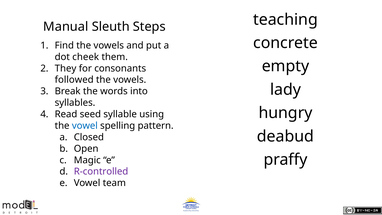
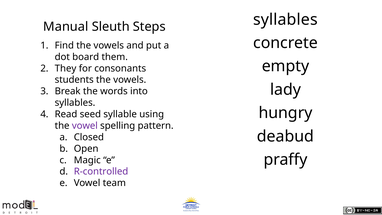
teaching: teaching -> syllables (285, 20)
cheek: cheek -> board (86, 57)
followed: followed -> students (74, 80)
vowel colour: blue -> purple (85, 126)
